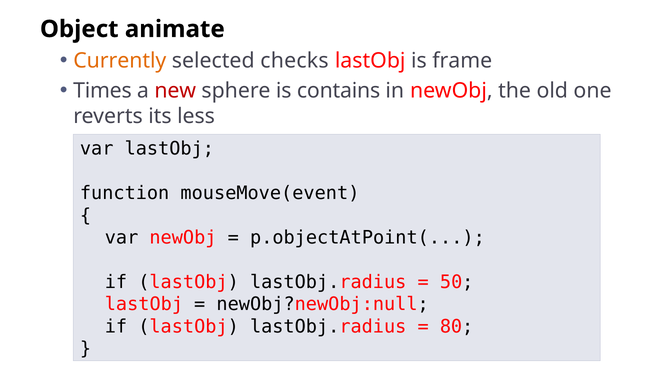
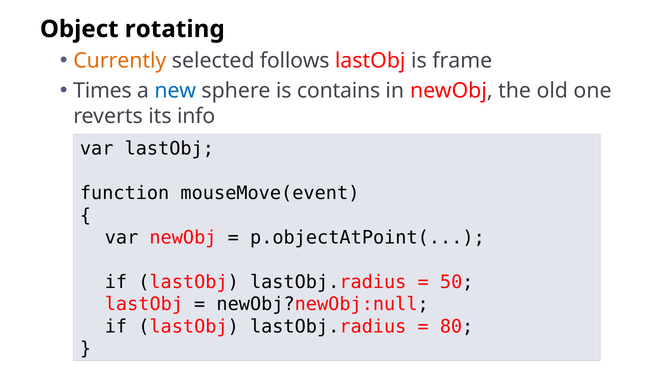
animate: animate -> rotating (175, 29)
checks: checks -> follows (295, 61)
new colour: red -> blue (175, 91)
less: less -> info (196, 116)
